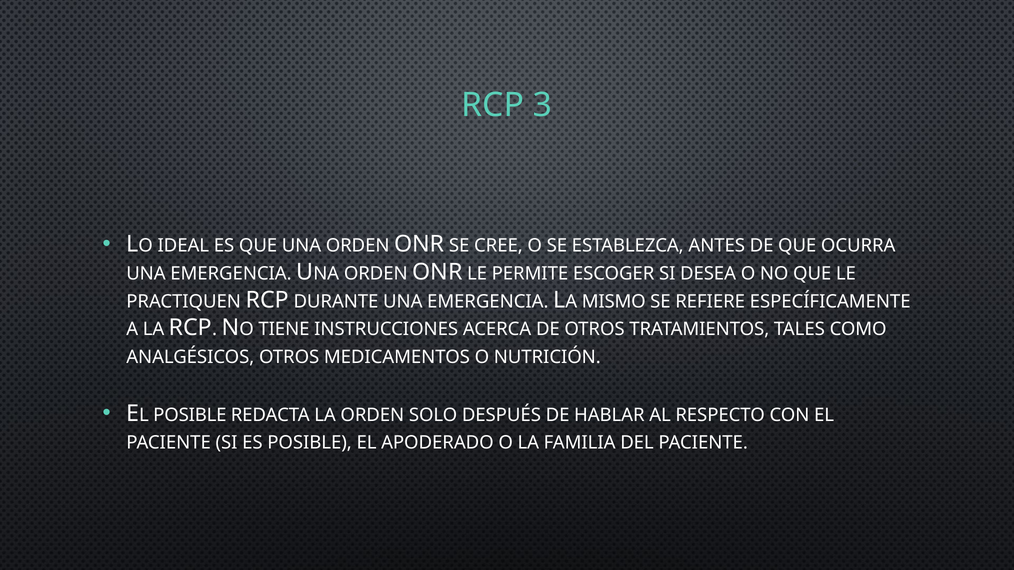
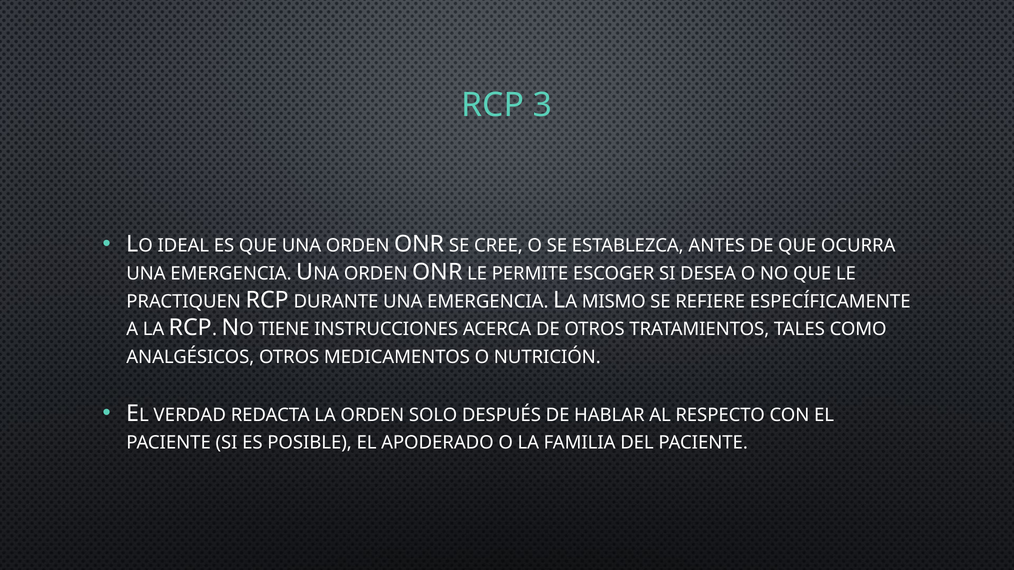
POSIBLE: POSIBLE -> VERDAD (190, 415)
